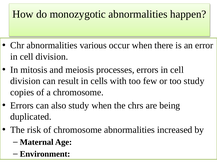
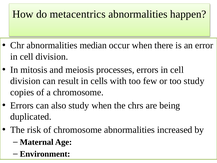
monozygotic: monozygotic -> metacentrics (78, 14)
various: various -> median (93, 45)
